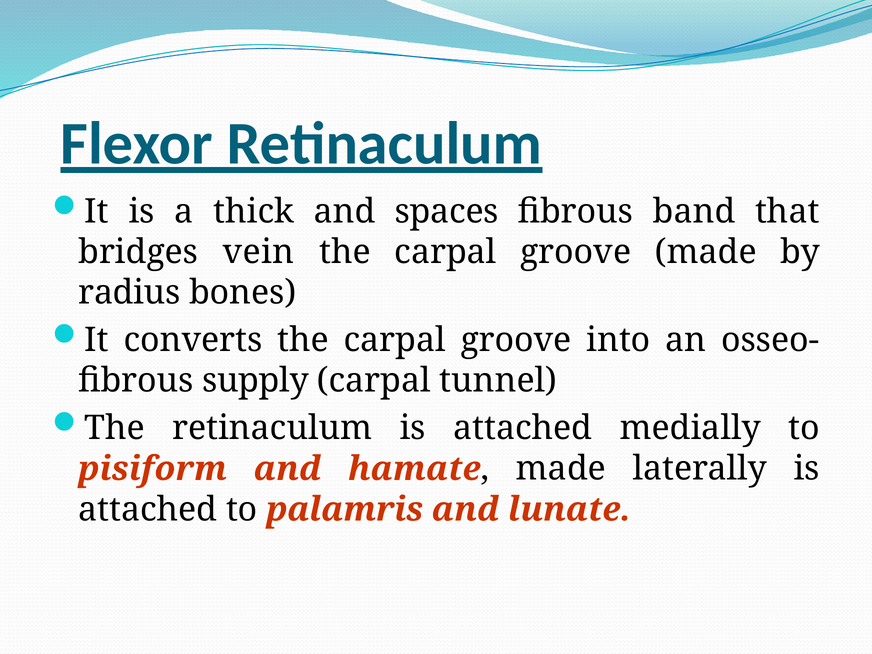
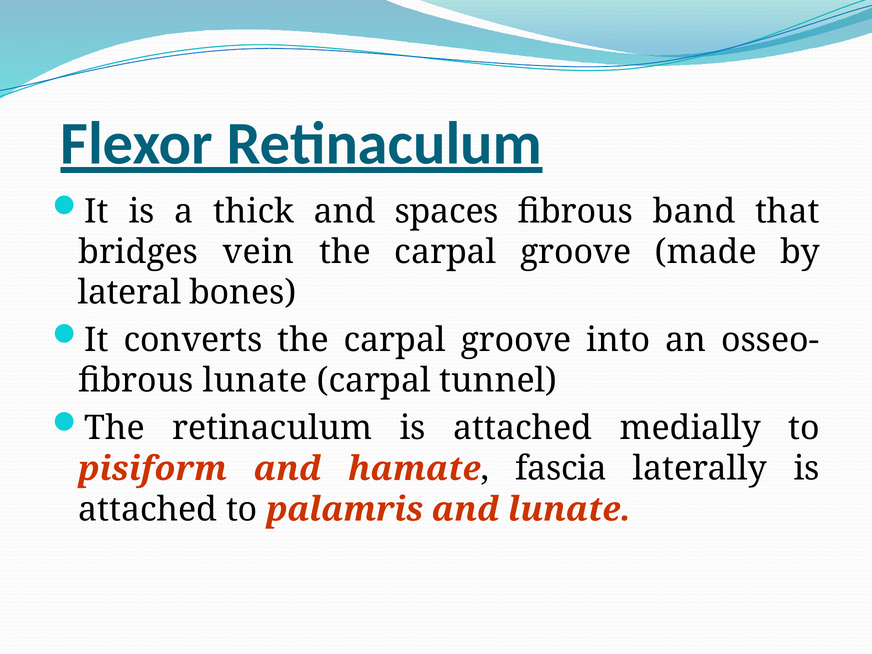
radius: radius -> lateral (129, 293)
fibrous supply: supply -> lunate (255, 381)
hamate made: made -> fascia (561, 469)
